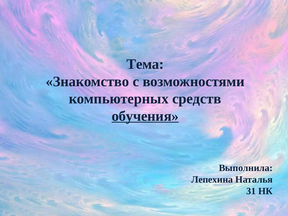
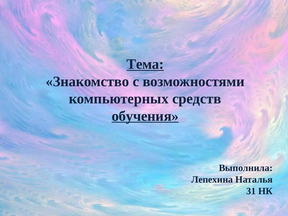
Тема underline: none -> present (145, 64)
